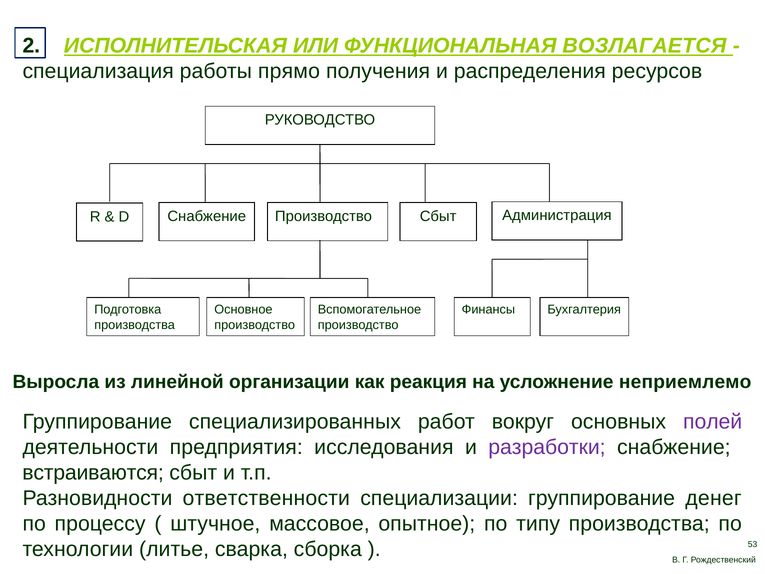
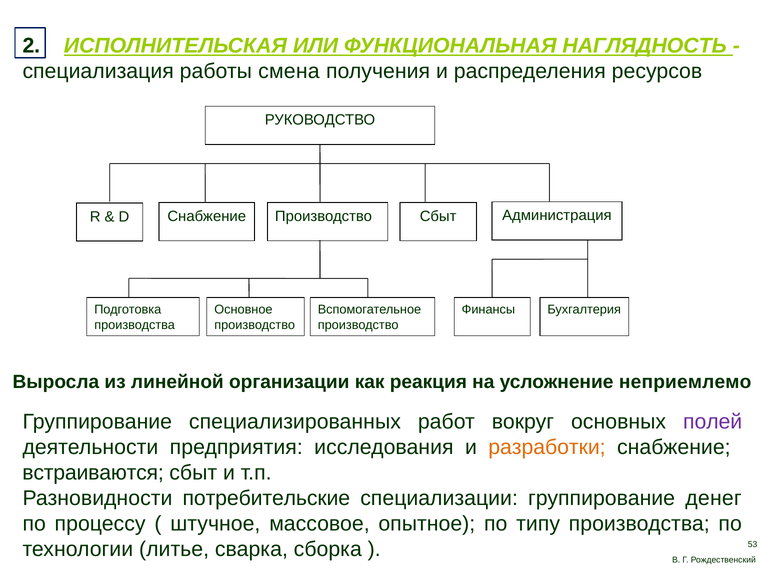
ВОЗЛАГАЕТСЯ: ВОЗЛАГАЕТСЯ -> НАГЛЯДНОСТЬ (645, 46)
прямо: прямо -> смена (289, 71)
разработки colour: purple -> orange (547, 447)
ответственности: ответственности -> потребительские (266, 498)
